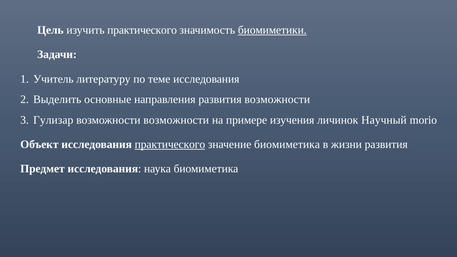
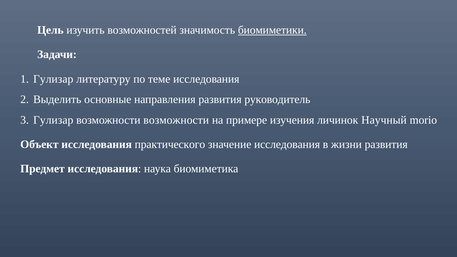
изучить практического: практического -> возможностей (142, 30)
Учитель: Учитель -> Гулизар (53, 79)
развития возможности: возможности -> руководитель (277, 99)
практического underline: present -> none (170, 144)
значение биомиметика: биомиметика -> исследования (287, 144)
